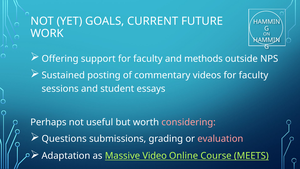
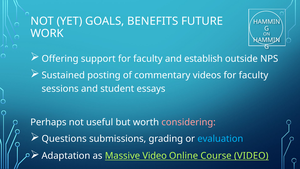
CURRENT: CURRENT -> BENEFITS (153, 21)
methods: methods -> establish (203, 59)
evaluation colour: pink -> light blue (220, 139)
Course MEETS: MEETS -> VIDEO (251, 156)
